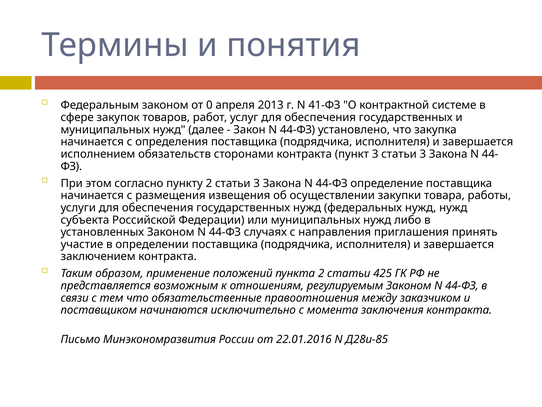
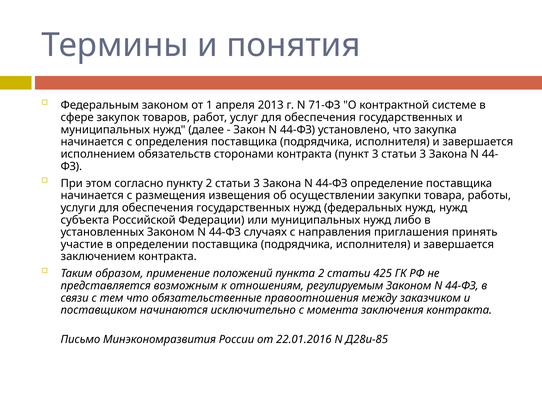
0: 0 -> 1 (209, 105)
41-ФЗ: 41-ФЗ -> 71-ФЗ (324, 105)
